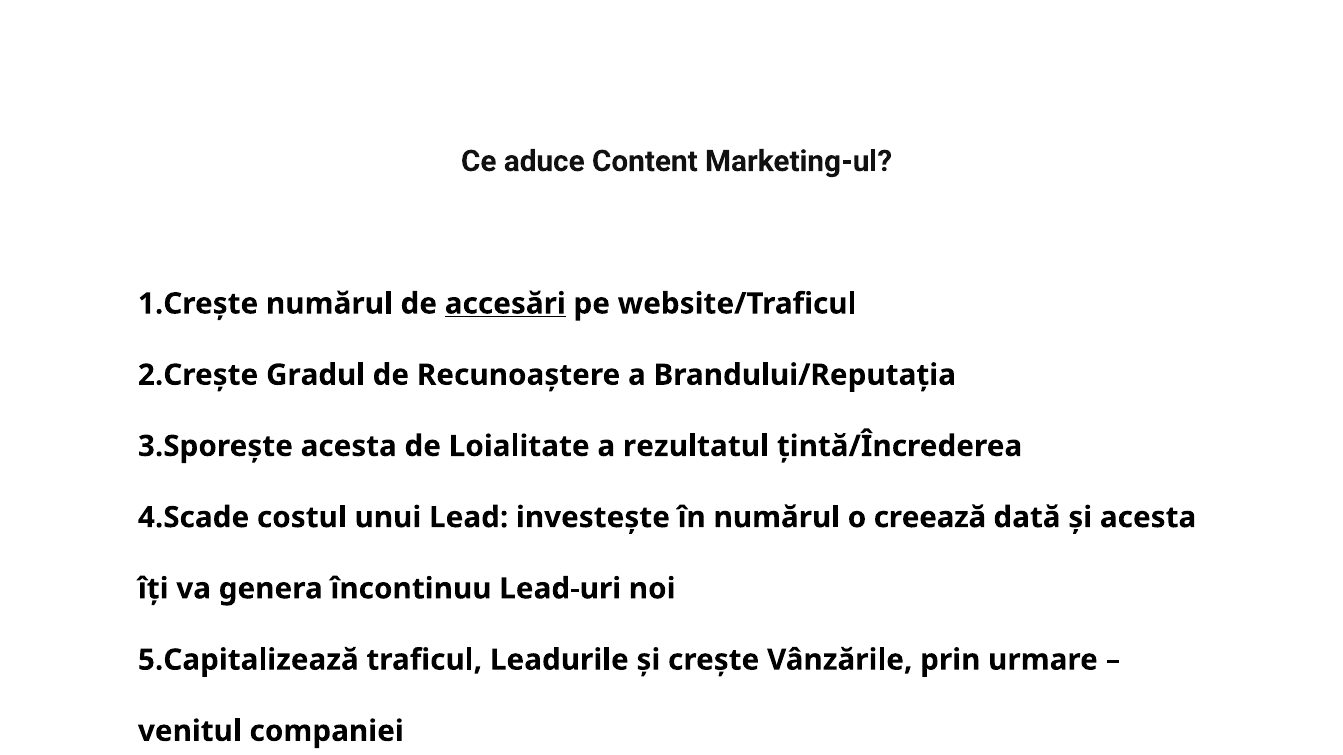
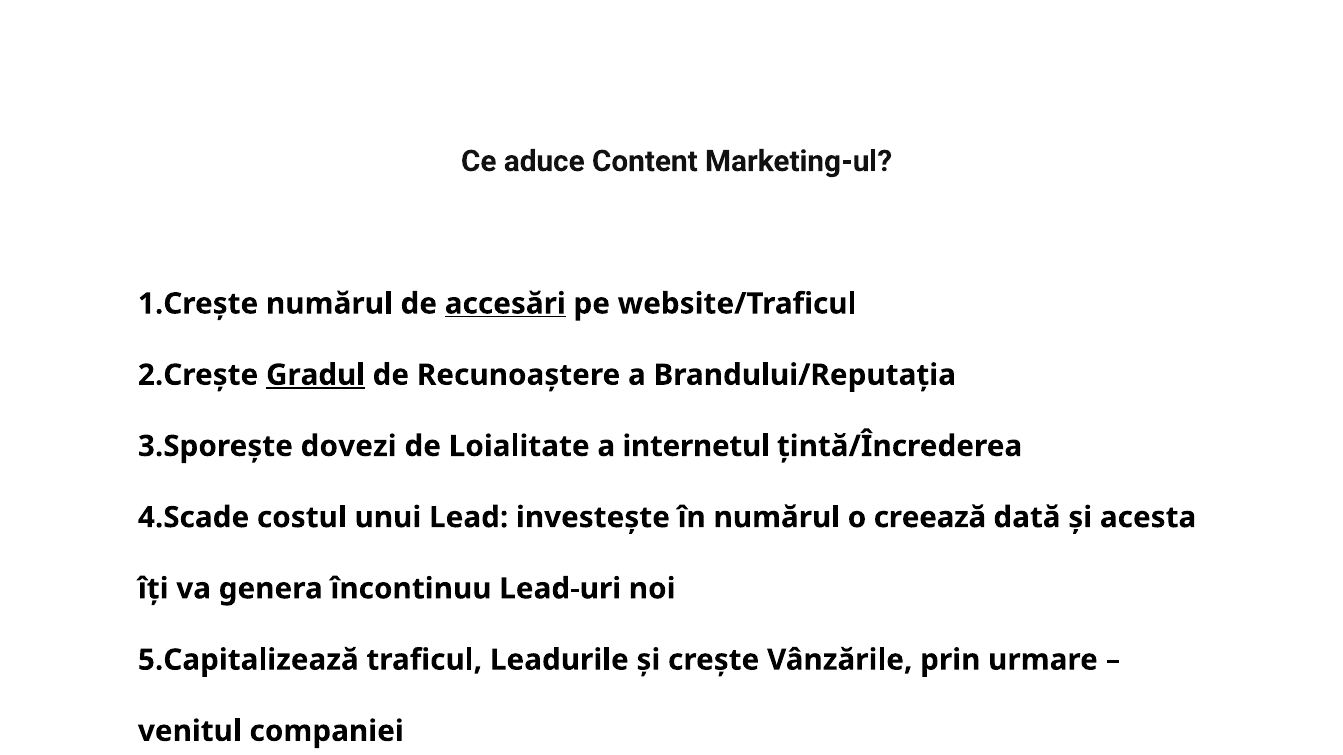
Gradul underline: none -> present (316, 375)
acesta: acesta -> dovezi (349, 447)
rezultatul: rezultatul -> internetul (696, 447)
